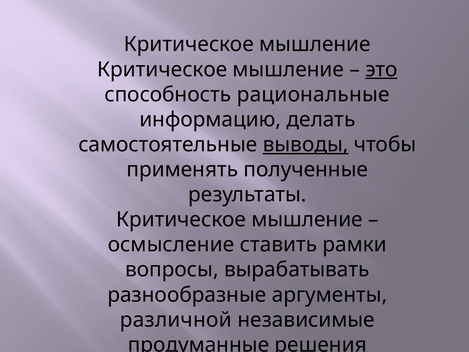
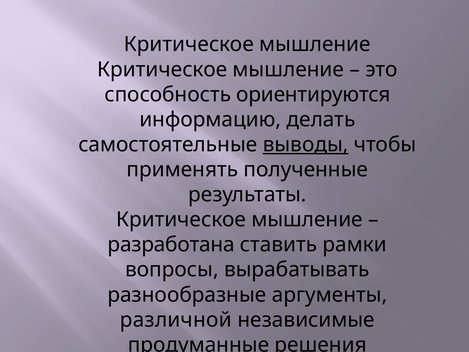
это underline: present -> none (381, 69)
рациональные: рациональные -> ориентируются (313, 94)
осмысление: осмысление -> разработана (171, 245)
